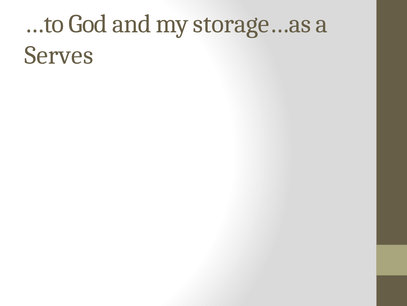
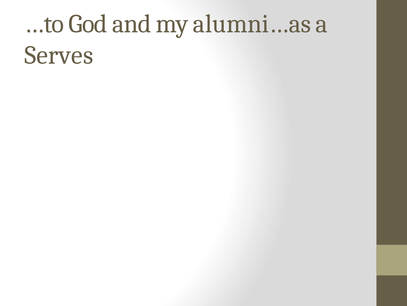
storage…as: storage…as -> alumni…as (252, 24)
